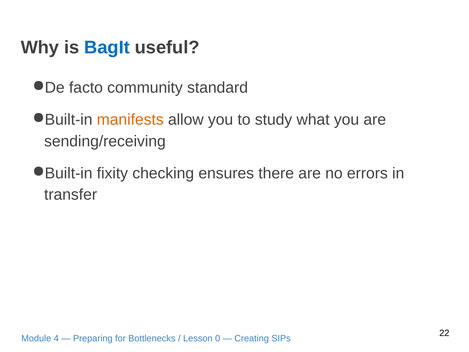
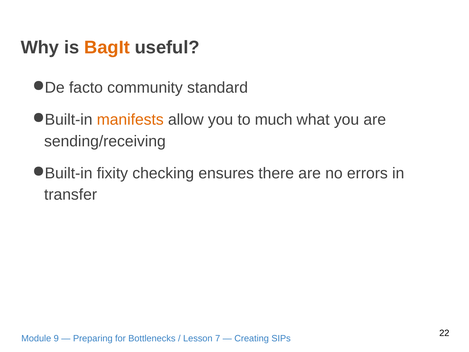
BagIt colour: blue -> orange (107, 47)
study: study -> much (274, 120)
4: 4 -> 9 (56, 338)
0: 0 -> 7 (218, 338)
